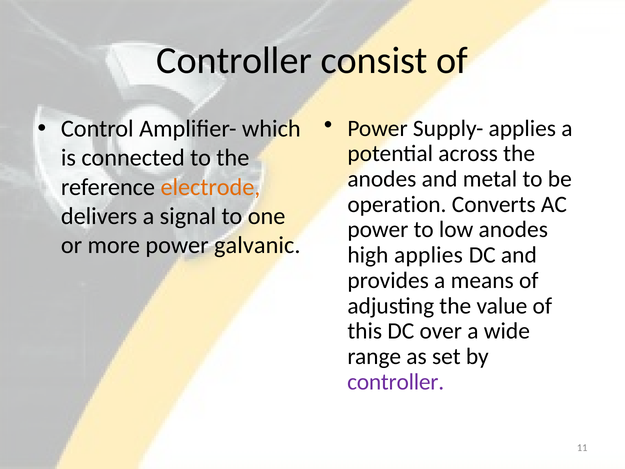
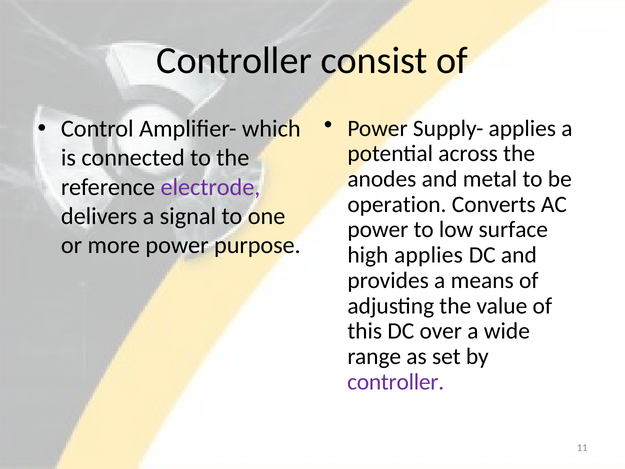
electrode colour: orange -> purple (210, 187)
low anodes: anodes -> surface (513, 230)
galvanic: galvanic -> purpose (257, 245)
